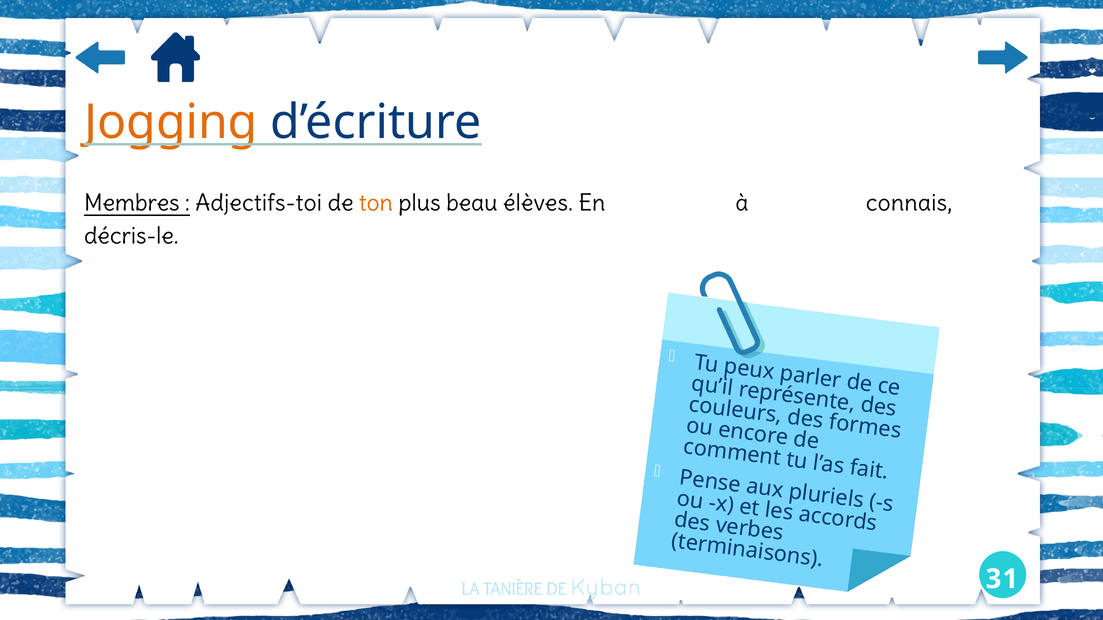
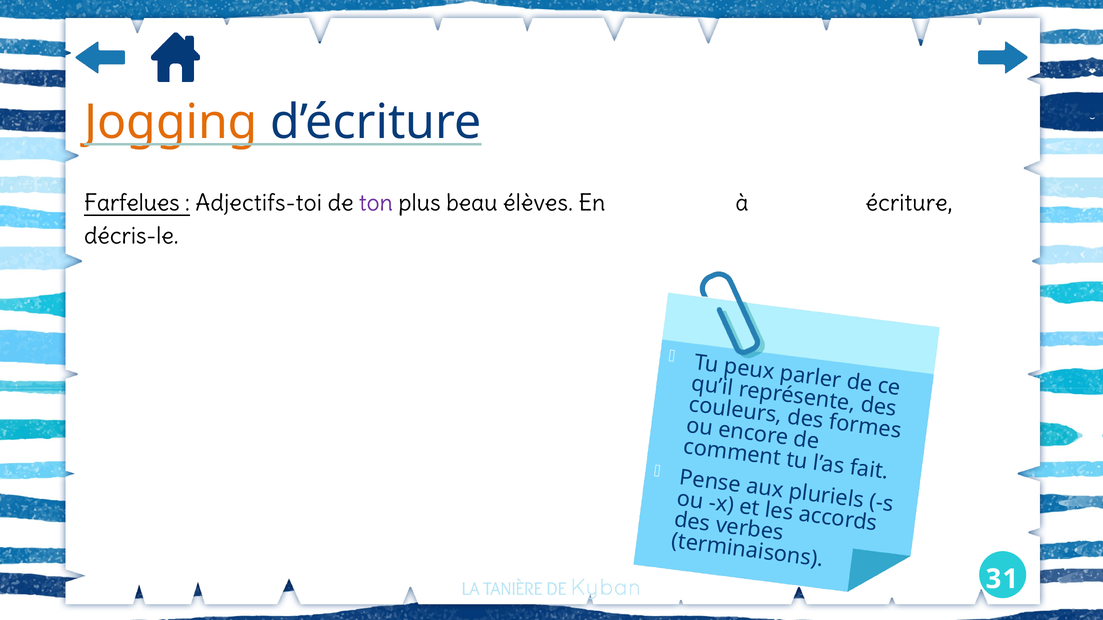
Membres: Membres -> Farfelues (132, 203)
ton colour: orange -> purple (376, 203)
connais: connais -> écriture (909, 203)
